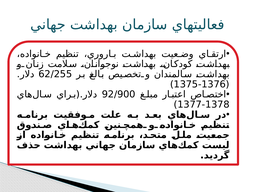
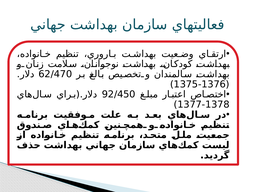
62/255: 62/255 -> 62/470 (55, 74)
92/900: 92/900 -> 92/450 (119, 94)
